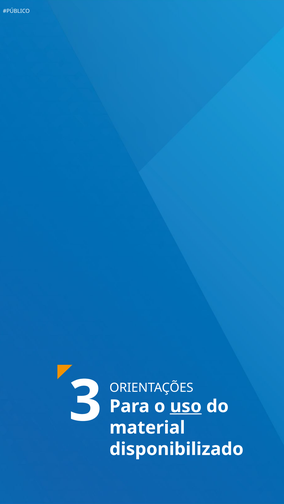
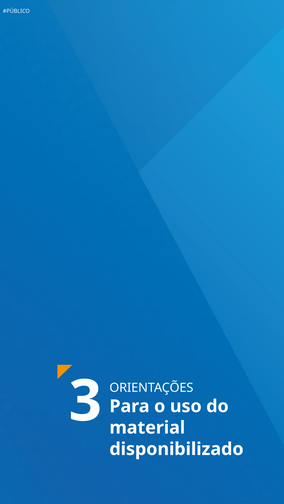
uso underline: present -> none (186, 407)
